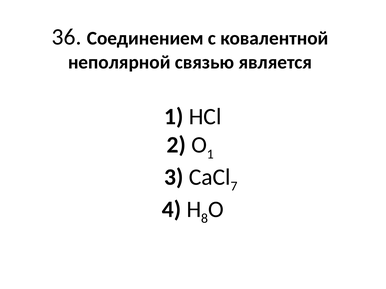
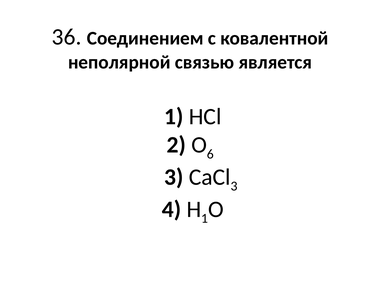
1: 1 -> 6 (210, 154)
7: 7 -> 3 (234, 187)
8: 8 -> 1 (205, 219)
